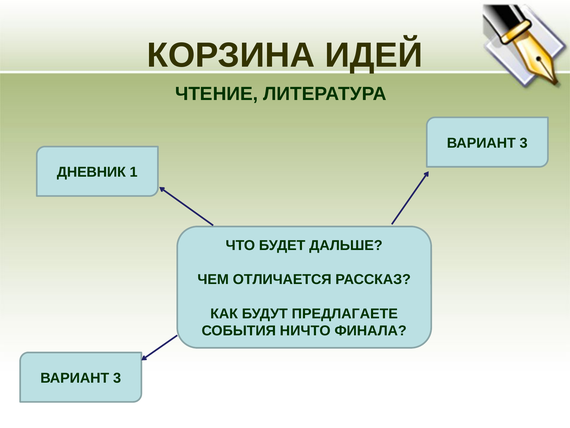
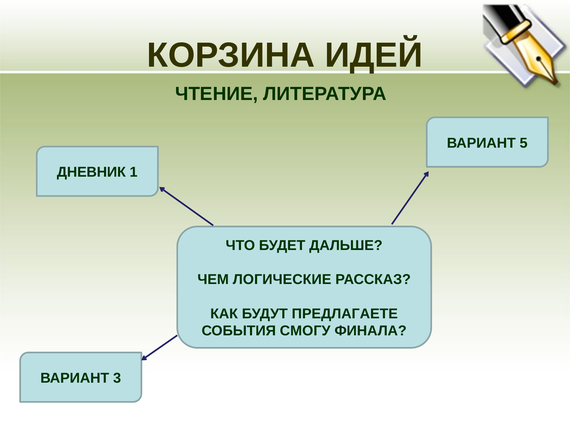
3: 3 -> 5 (524, 143)
ОТЛИЧАЕТСЯ: ОТЛИЧАЕТСЯ -> ЛОГИЧЕСКИЕ (282, 279)
НИЧТО: НИЧТО -> СМОГУ (305, 331)
